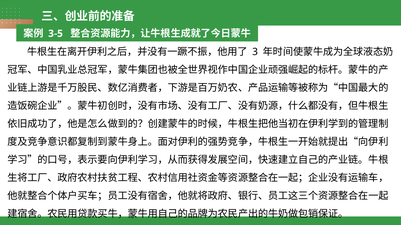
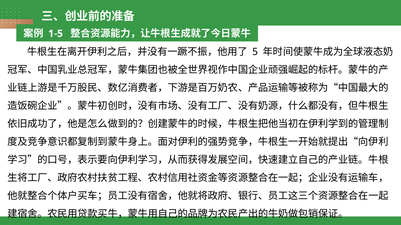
3-5: 3-5 -> 1-5 (56, 34)
3: 3 -> 5 (255, 52)
